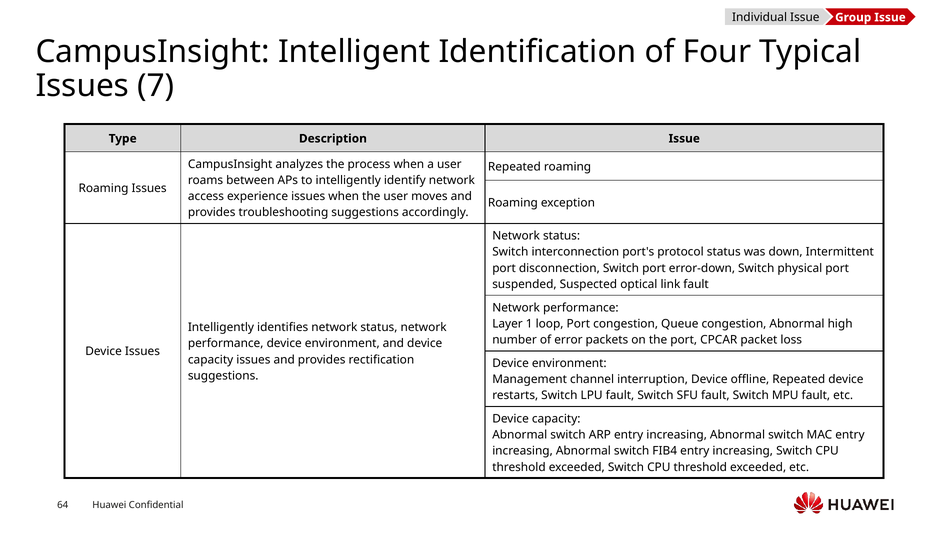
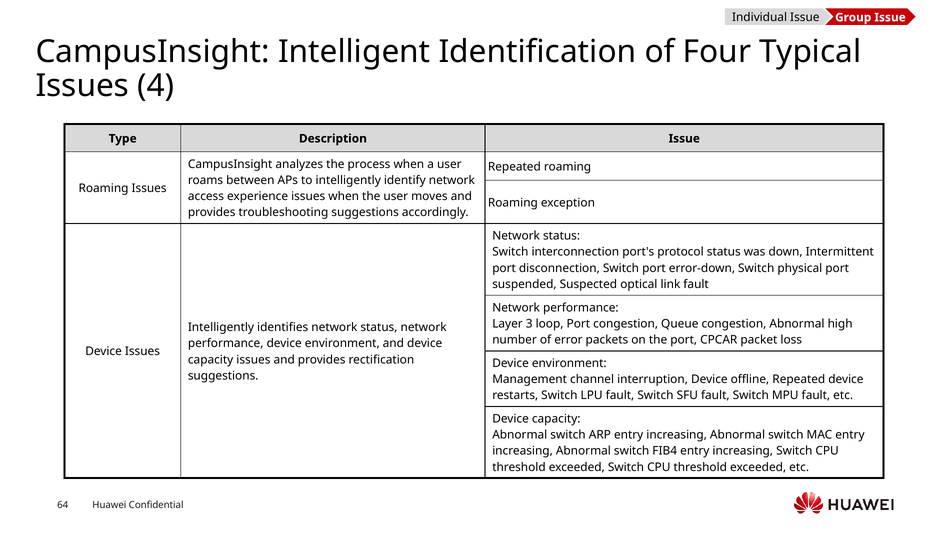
7: 7 -> 4 (156, 86)
1: 1 -> 3 (529, 324)
